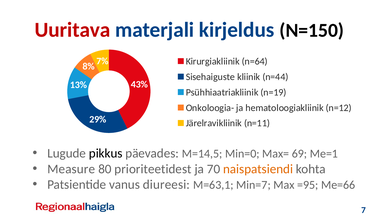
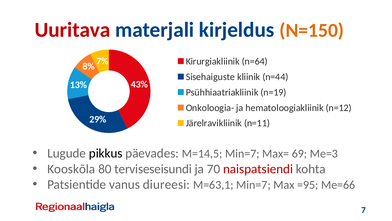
N=150 colour: black -> orange (312, 30)
M=14,5 Min=0: Min=0 -> Min=7 (242, 153)
Me=1: Me=1 -> Me=3 (324, 153)
Measure: Measure -> Kooskõla (71, 169)
prioriteetidest: prioriteetidest -> terviseseisundi (153, 169)
naispatsiendi colour: orange -> red (258, 169)
